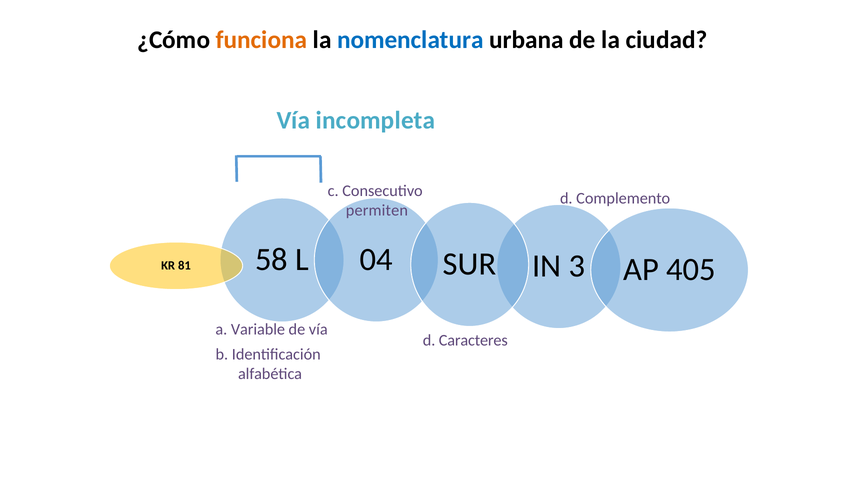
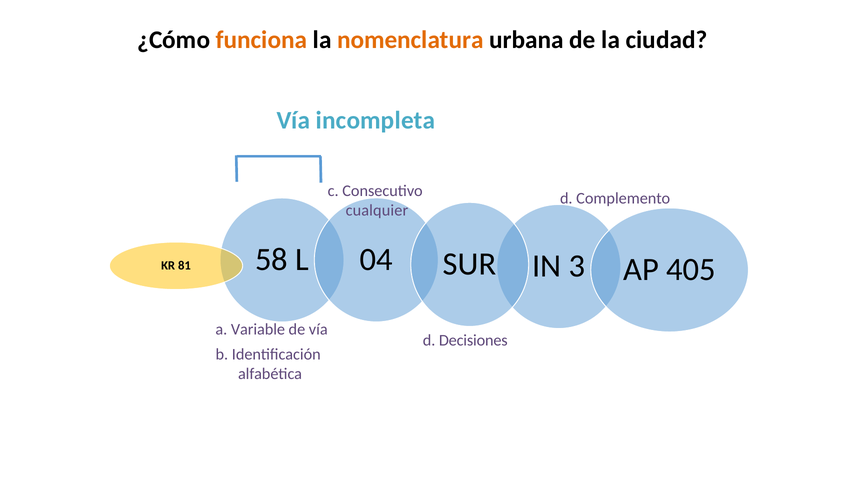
nomenclatura colour: blue -> orange (410, 40)
permiten: permiten -> cualquier (377, 210)
Caracteres: Caracteres -> Decisiones (473, 340)
